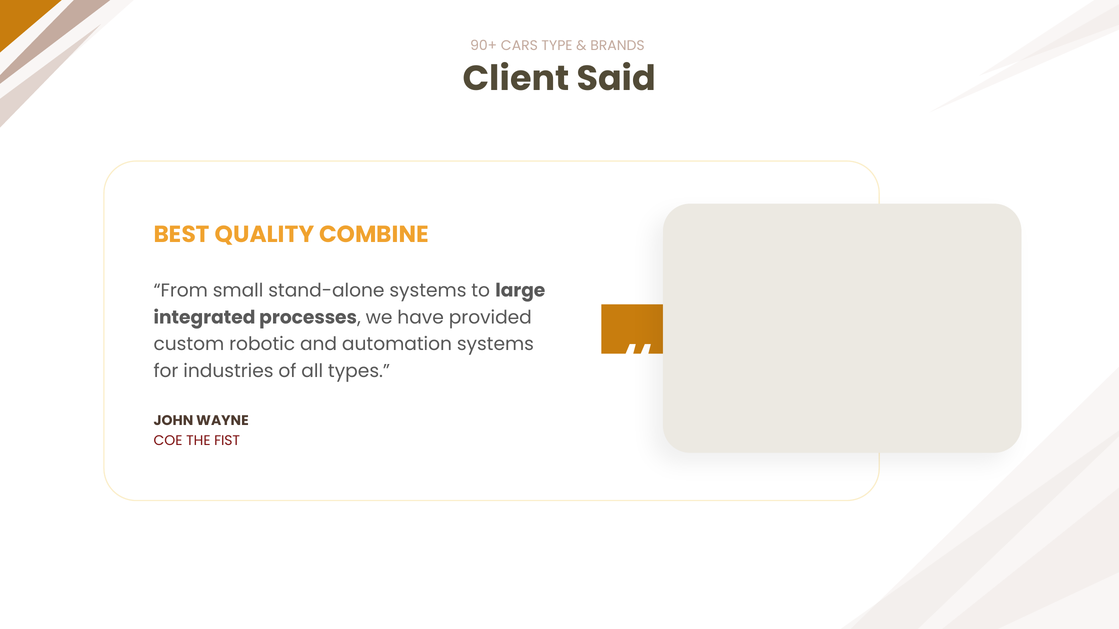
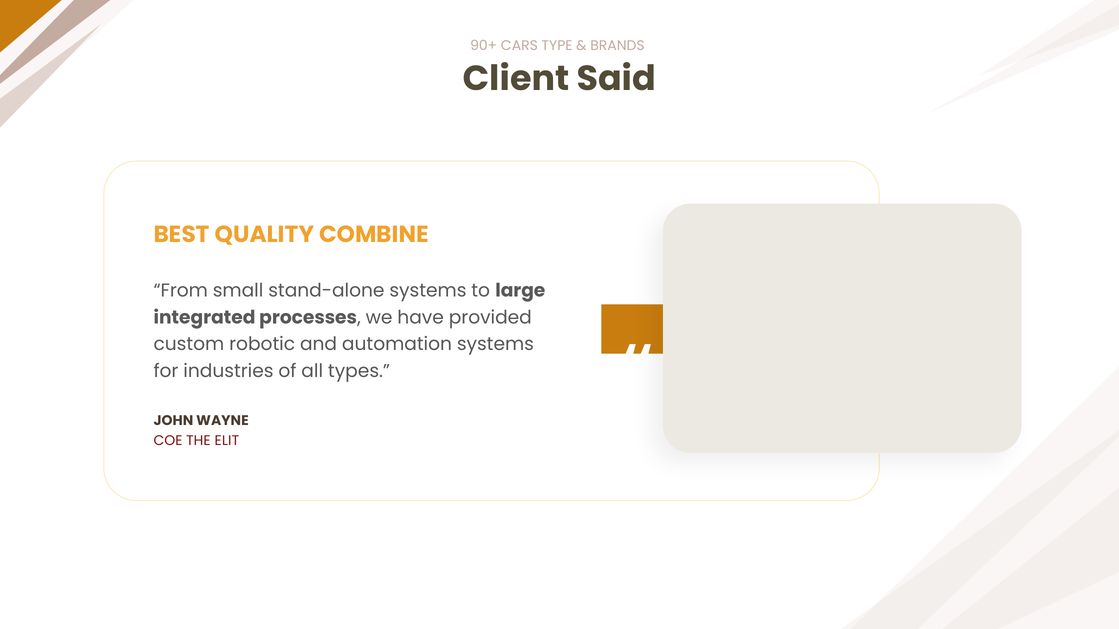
FIST: FIST -> ELIT (227, 441)
